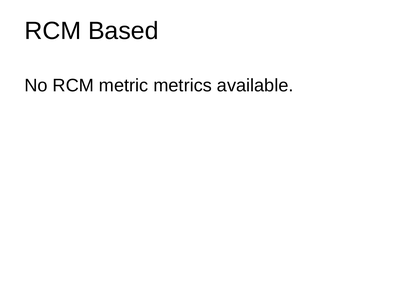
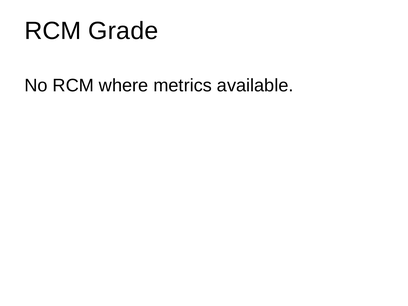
Based: Based -> Grade (123, 31)
metric: metric -> where (124, 86)
